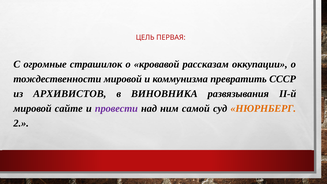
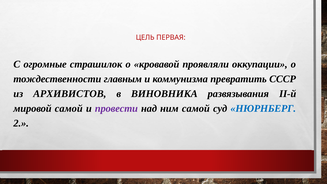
рассказам: рассказам -> проявляли (206, 64)
тождественности мировой: мировой -> главным (123, 79)
мировой сайте: сайте -> самой (69, 108)
НЮРНБЕРГ colour: orange -> blue (263, 108)
